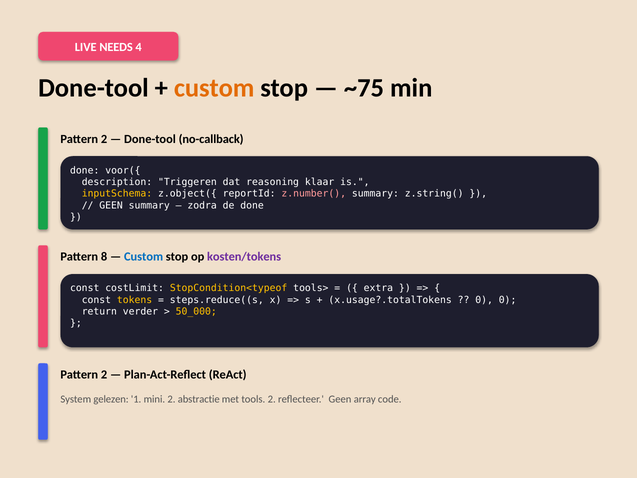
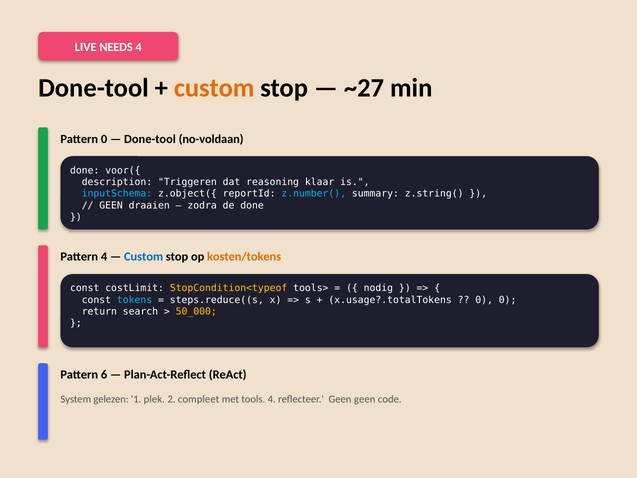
~75: ~75 -> ~27 (364, 88)
2: 2 -> 0 (104, 139)
no-callback: no-callback -> no-voldaan (211, 139)
inputSchema colour: yellow -> light blue (117, 194)
z.number( colour: pink -> light blue (314, 194)
GEEN summary: summary -> draaien (149, 205)
Pattern 8: 8 -> 4 (104, 257)
kosten/tokens colour: purple -> orange (244, 257)
extra: extra -> nodig (378, 288)
tokens colour: yellow -> light blue (135, 300)
verder: verder -> search (140, 311)
2: 2 -> 6 (104, 375)
mini: mini -> plek (154, 399)
abstractie: abstractie -> compleet (199, 399)
tools 2: 2 -> 4 (272, 399)
Geen array: array -> geen (365, 399)
